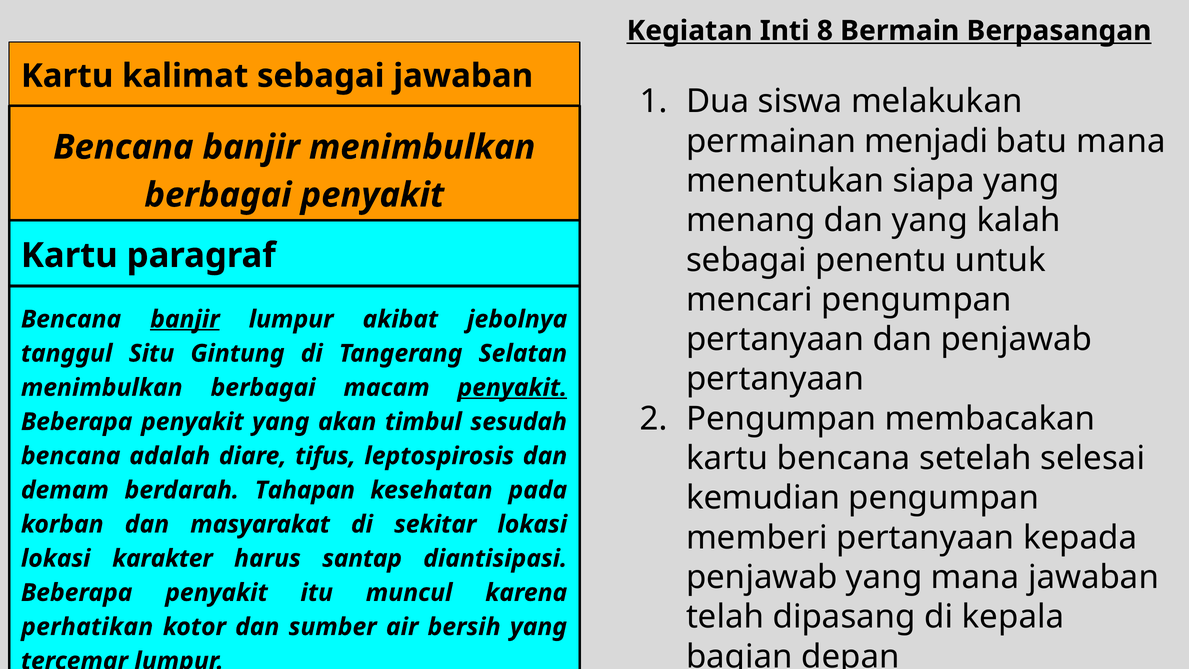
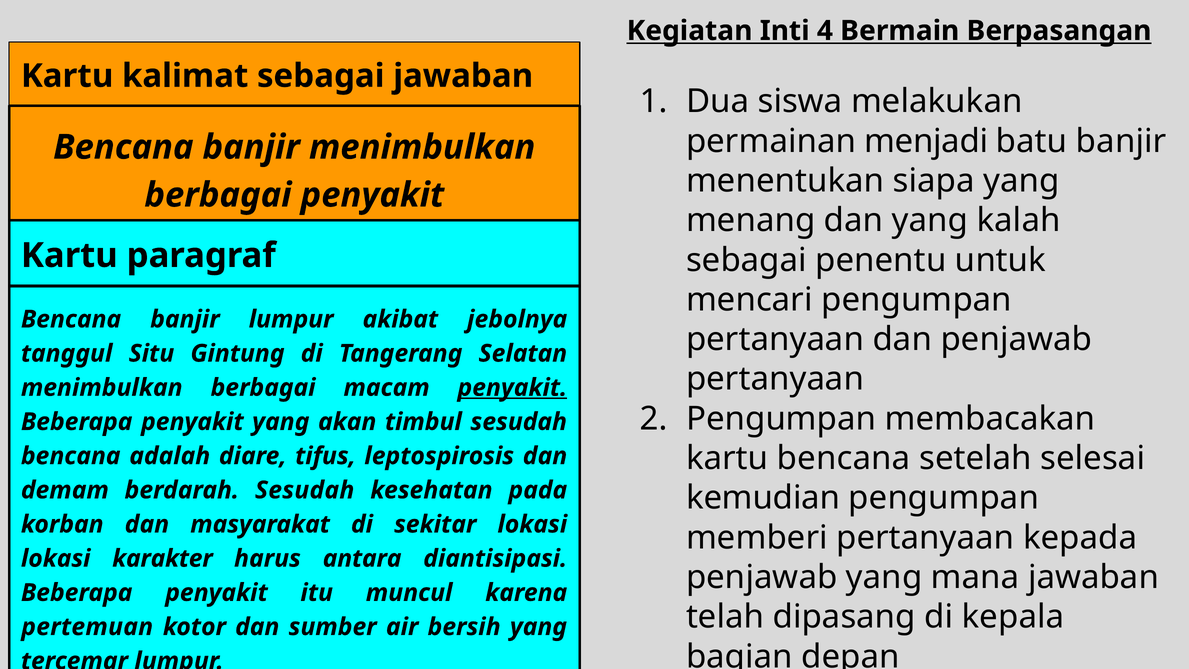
8: 8 -> 4 (825, 31)
batu mana: mana -> banjir (1121, 141)
banjir underline: present -> none (185, 319)
berdarah Tahapan: Tahapan -> Sesudah (305, 490)
santap: santap -> antara (362, 558)
perhatikan: perhatikan -> pertemuan (87, 627)
